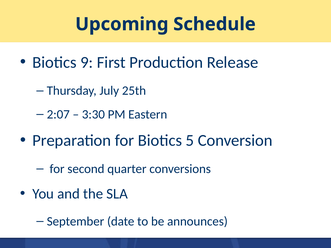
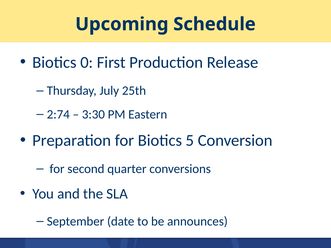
9: 9 -> 0 (87, 62)
2:07: 2:07 -> 2:74 (58, 114)
